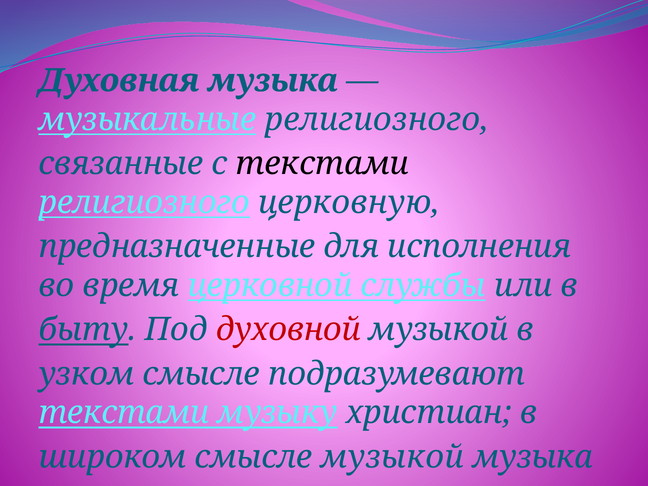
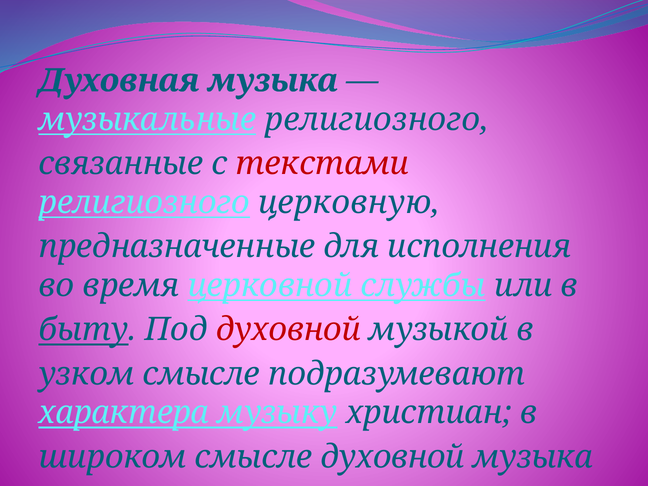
текстами colour: black -> red (322, 164)
текстами: текстами -> характера (124, 413)
смысле музыкой: музыкой -> духовной (393, 457)
